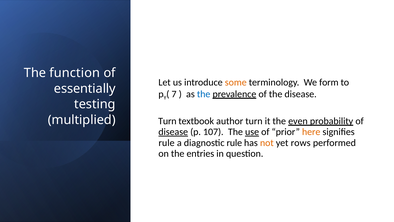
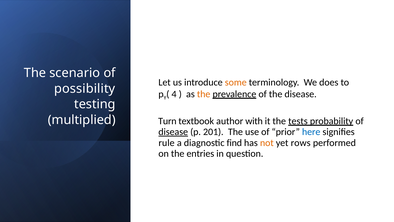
function: function -> scenario (75, 73)
form: form -> does (329, 82)
essentially: essentially -> possibility (85, 88)
7: 7 -> 4 (174, 94)
the colour: blue -> orange (204, 94)
author turn: turn -> with (254, 121)
even: even -> tests (298, 121)
107: 107 -> 201 (213, 132)
use underline: present -> none (252, 132)
here colour: orange -> blue (311, 132)
diagnostic rule: rule -> find (234, 143)
